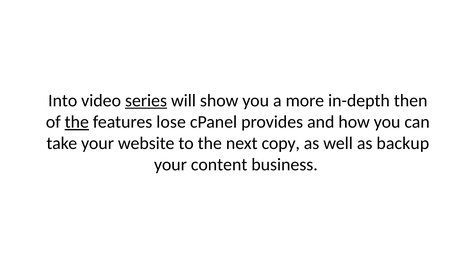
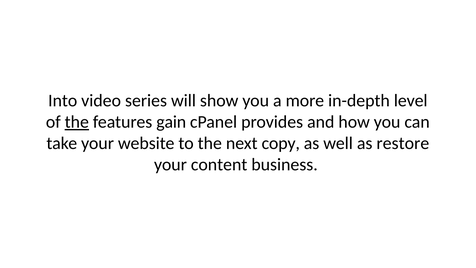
series underline: present -> none (146, 101)
then: then -> level (411, 101)
lose: lose -> gain (171, 122)
backup: backup -> restore (403, 143)
